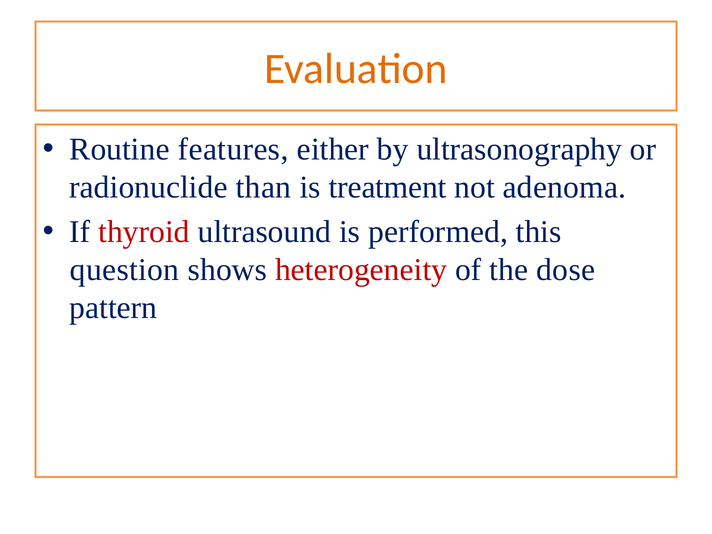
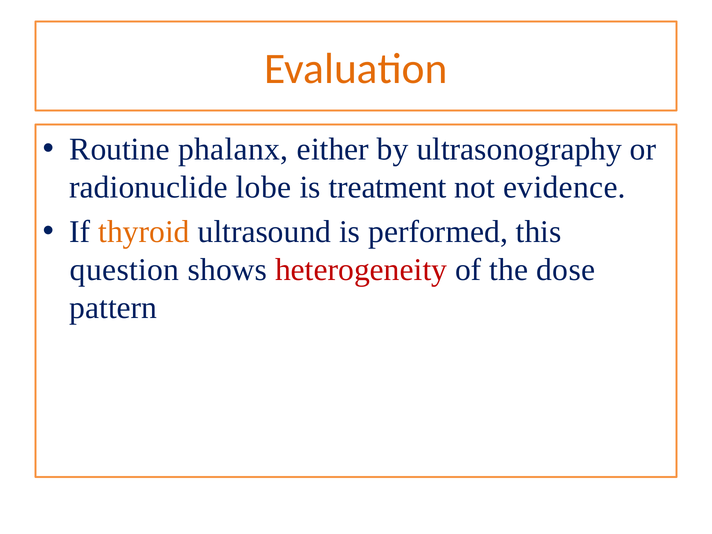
features: features -> phalanx (233, 149)
than: than -> lobe (264, 187)
adenoma: adenoma -> evidence (565, 187)
thyroid colour: red -> orange (144, 232)
